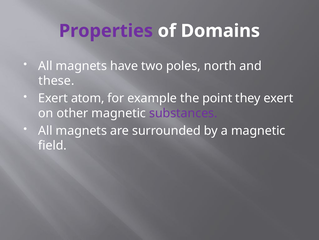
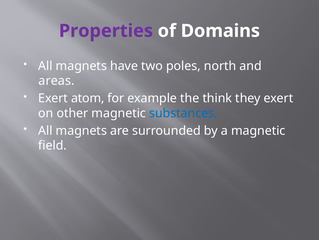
these: these -> areas (56, 81)
point: point -> think (217, 98)
substances colour: purple -> blue (183, 113)
